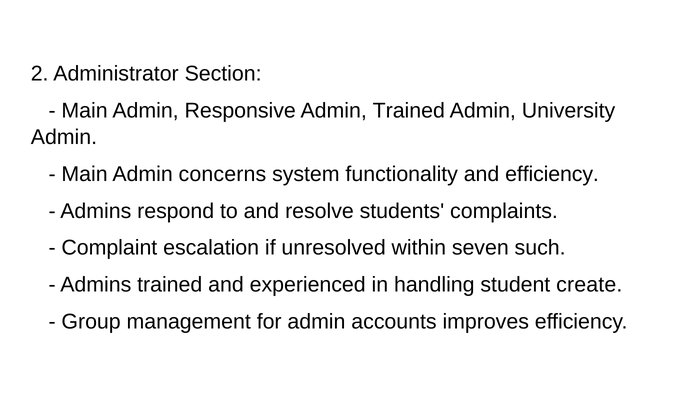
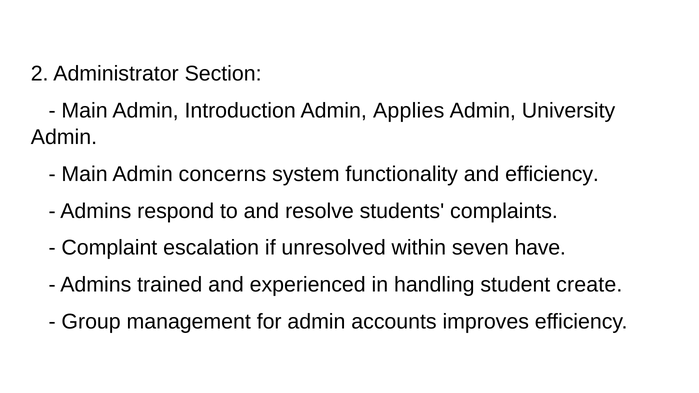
Responsive: Responsive -> Introduction (240, 111)
Admin Trained: Trained -> Applies (409, 111)
such: such -> have (540, 248)
